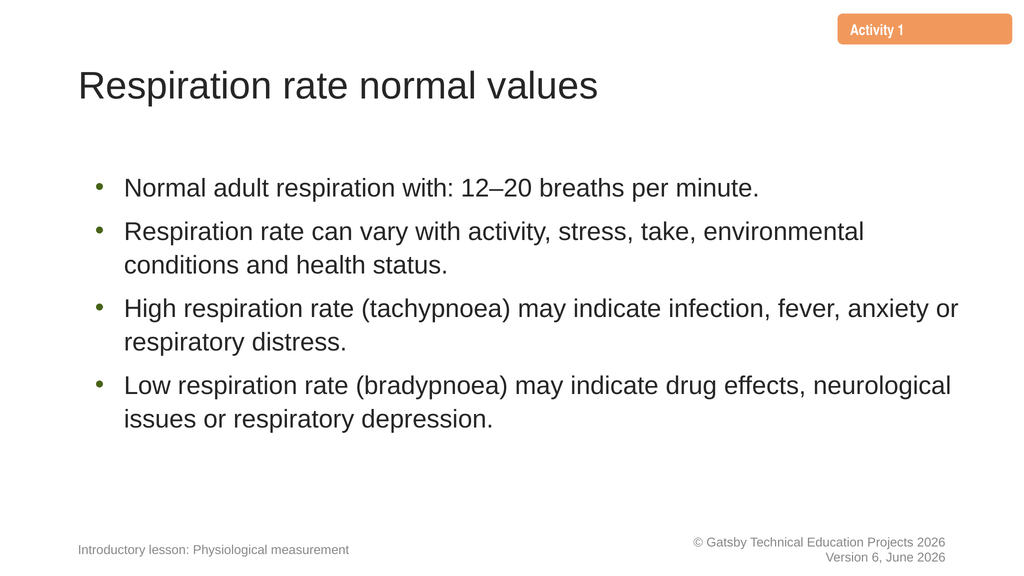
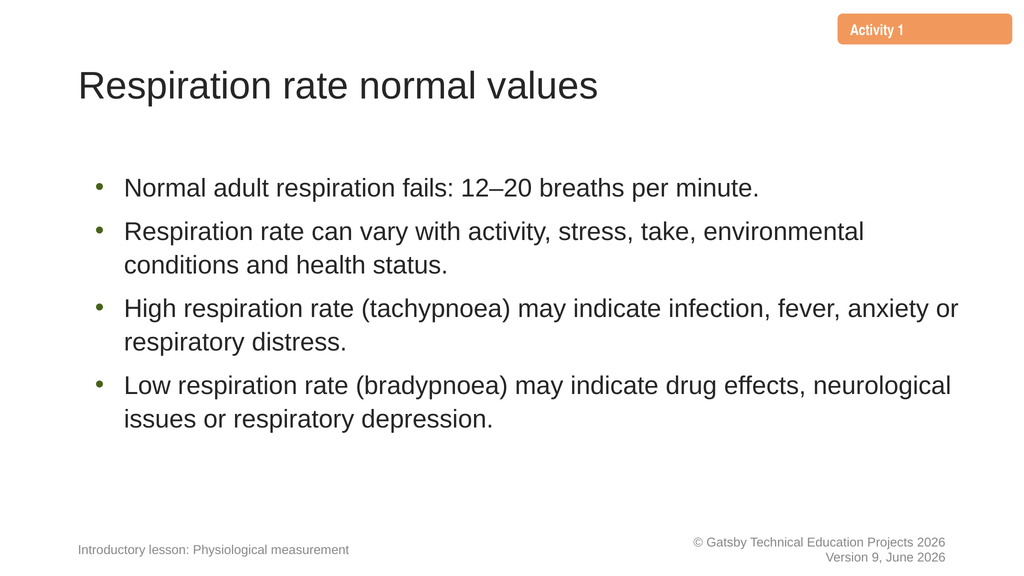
respiration with: with -> fails (428, 188)
6: 6 -> 9 (877, 558)
